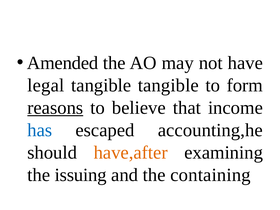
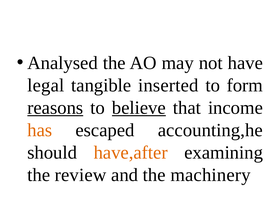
Amended: Amended -> Analysed (63, 63)
tangible tangible: tangible -> inserted (168, 85)
believe underline: none -> present (139, 108)
has colour: blue -> orange (40, 130)
issuing: issuing -> review (81, 175)
containing: containing -> machinery (211, 175)
